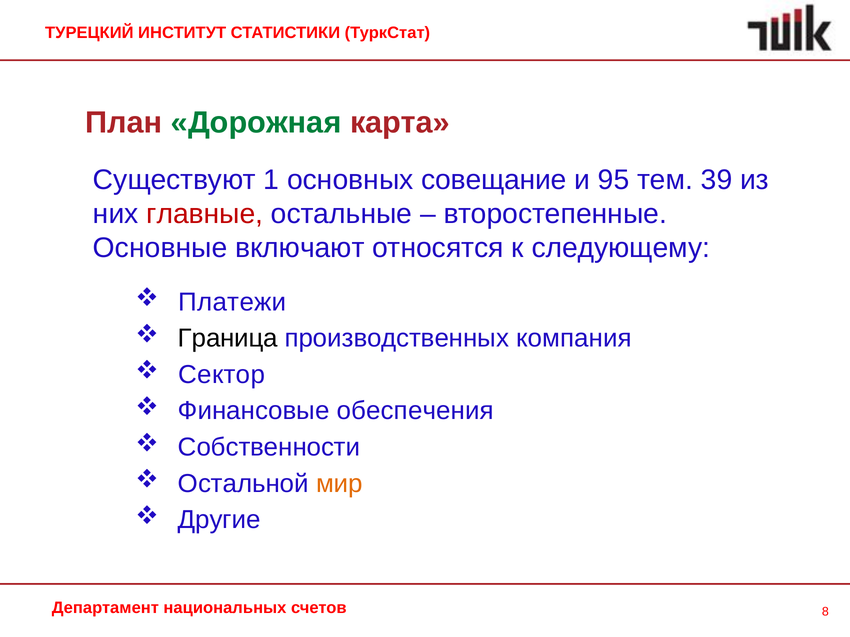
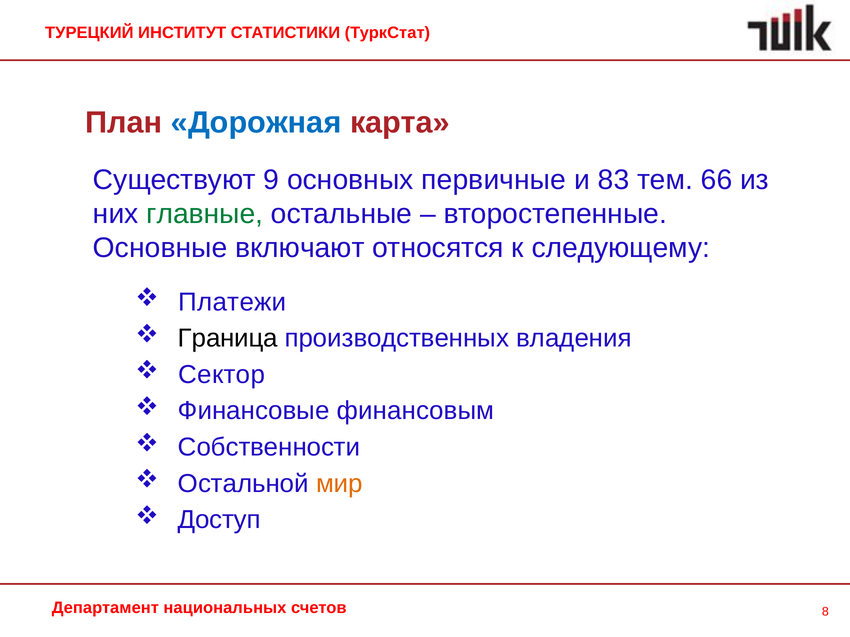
Дорожная colour: green -> blue (256, 123)
1: 1 -> 9 (271, 180)
совещание: совещание -> первичные (494, 180)
95: 95 -> 83 (614, 180)
39: 39 -> 66 (717, 180)
главные colour: red -> green (205, 214)
компания: компания -> владения (574, 339)
обеспечения: обеспечения -> финансовым (415, 411)
Другие: Другие -> Доступ (219, 520)
